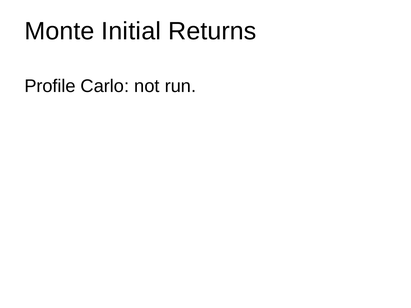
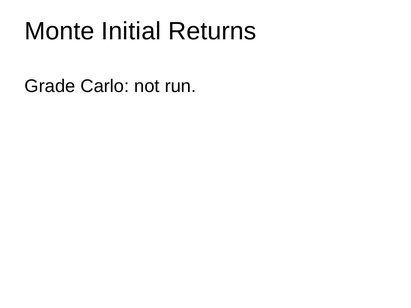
Profile: Profile -> Grade (50, 86)
